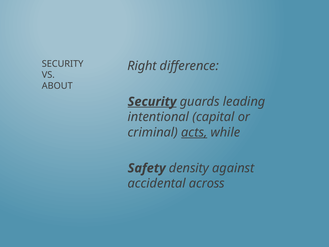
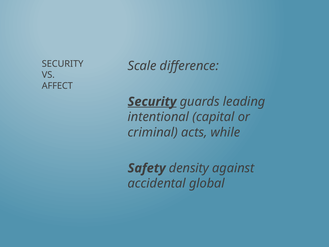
Right: Right -> Scale (142, 66)
ABOUT: ABOUT -> AFFECT (57, 86)
acts underline: present -> none (194, 132)
across: across -> global (207, 183)
